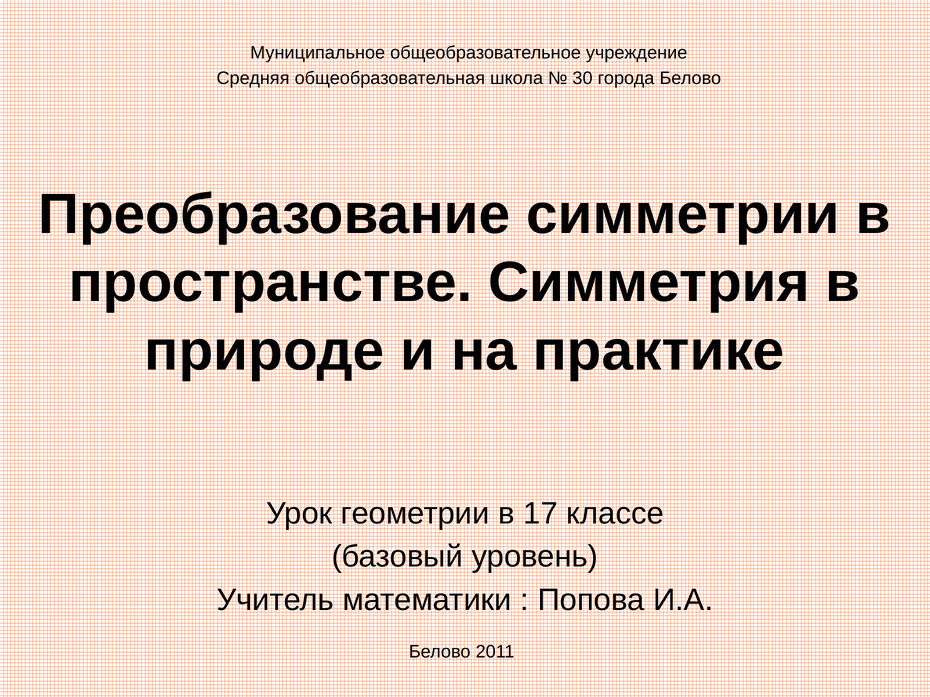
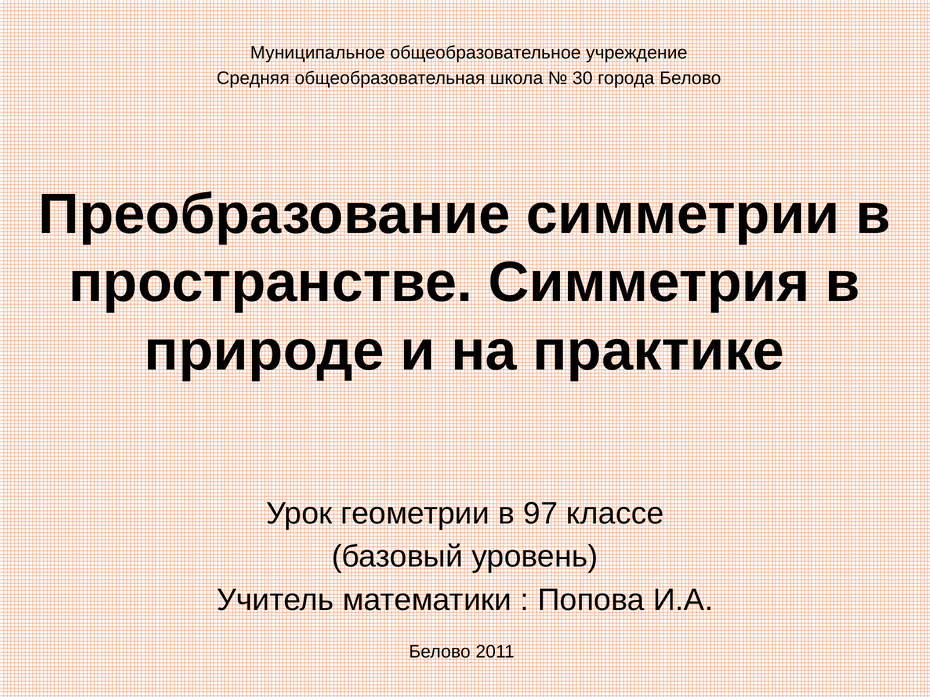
17: 17 -> 97 (541, 514)
